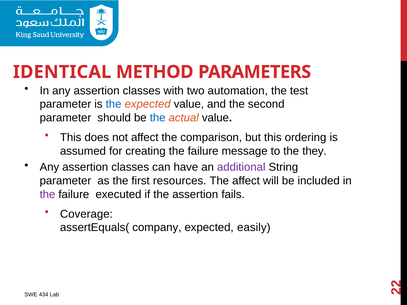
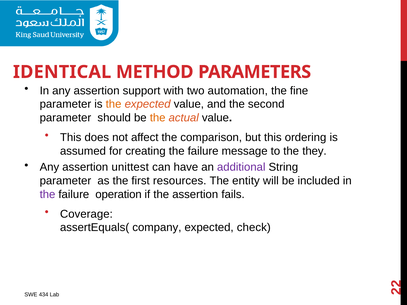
In any assertion classes: classes -> support (142, 91)
test: test -> fine (299, 91)
the colour: blue -> orange (114, 104)
the colour: blue -> orange (158, 118)
classes: classes -> unittest (130, 167)
The affect: affect -> entity (246, 181)
executed: executed -> operation (119, 195)
easily: easily -> check (254, 228)
